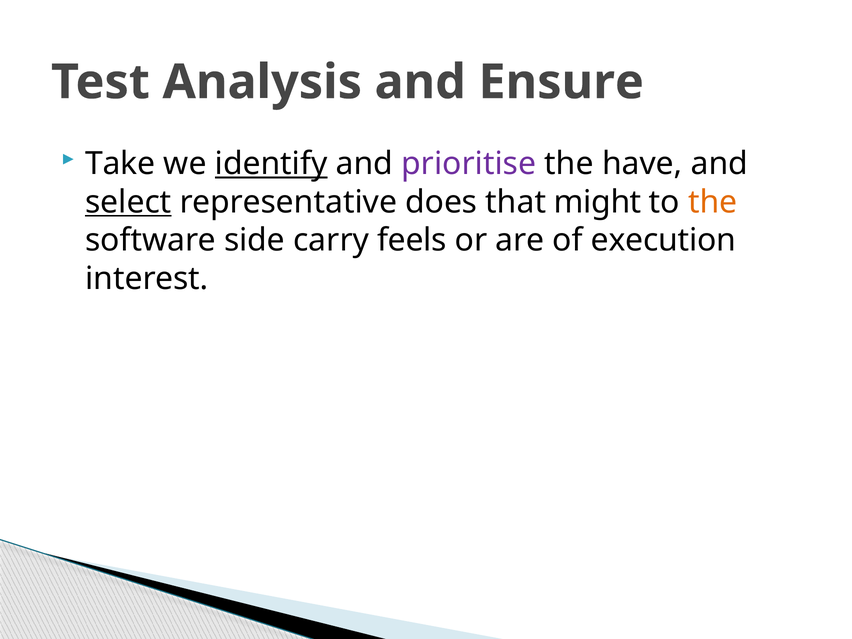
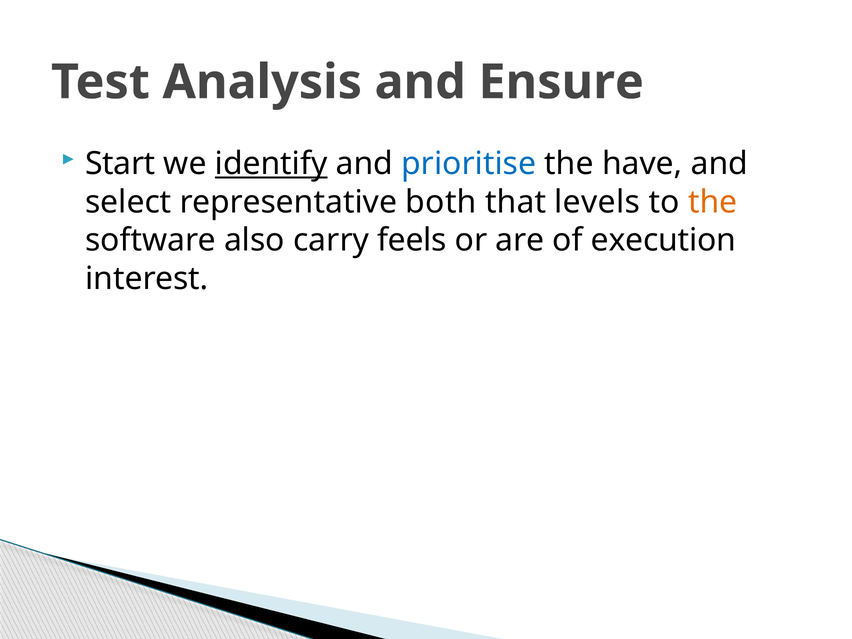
Take: Take -> Start (120, 164)
prioritise colour: purple -> blue (469, 164)
select underline: present -> none (128, 202)
does: does -> both (441, 202)
might: might -> levels (597, 202)
side: side -> also (254, 240)
